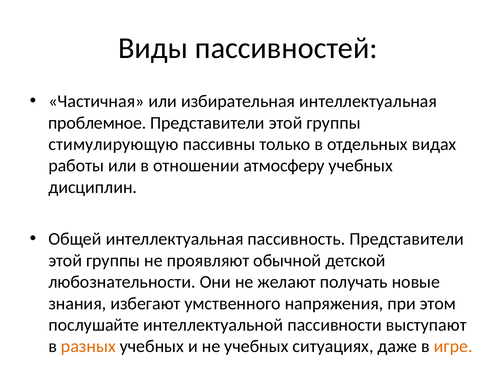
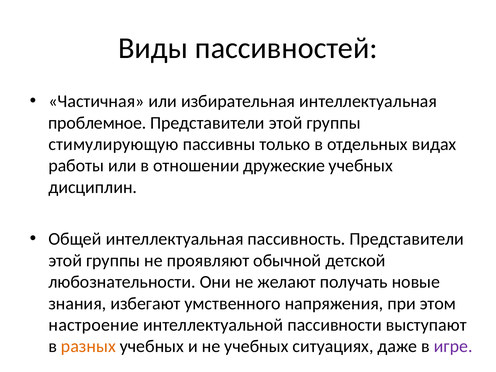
атмосферу: атмосферу -> дружеские (284, 166)
послушайте: послушайте -> настроение (94, 325)
игре colour: orange -> purple (453, 346)
